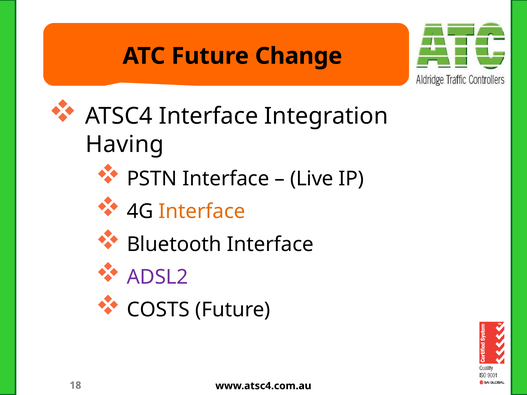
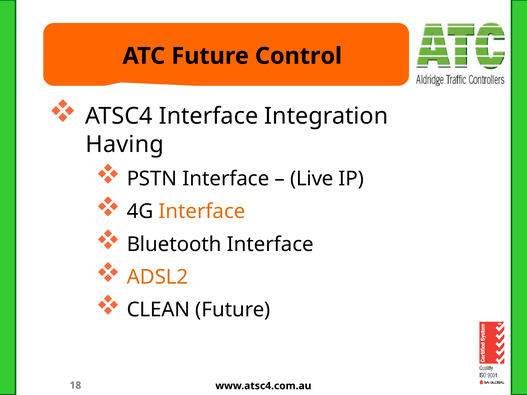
Change: Change -> Control (299, 56)
ADSL2 colour: purple -> orange (158, 277)
COSTS: COSTS -> CLEAN (158, 310)
